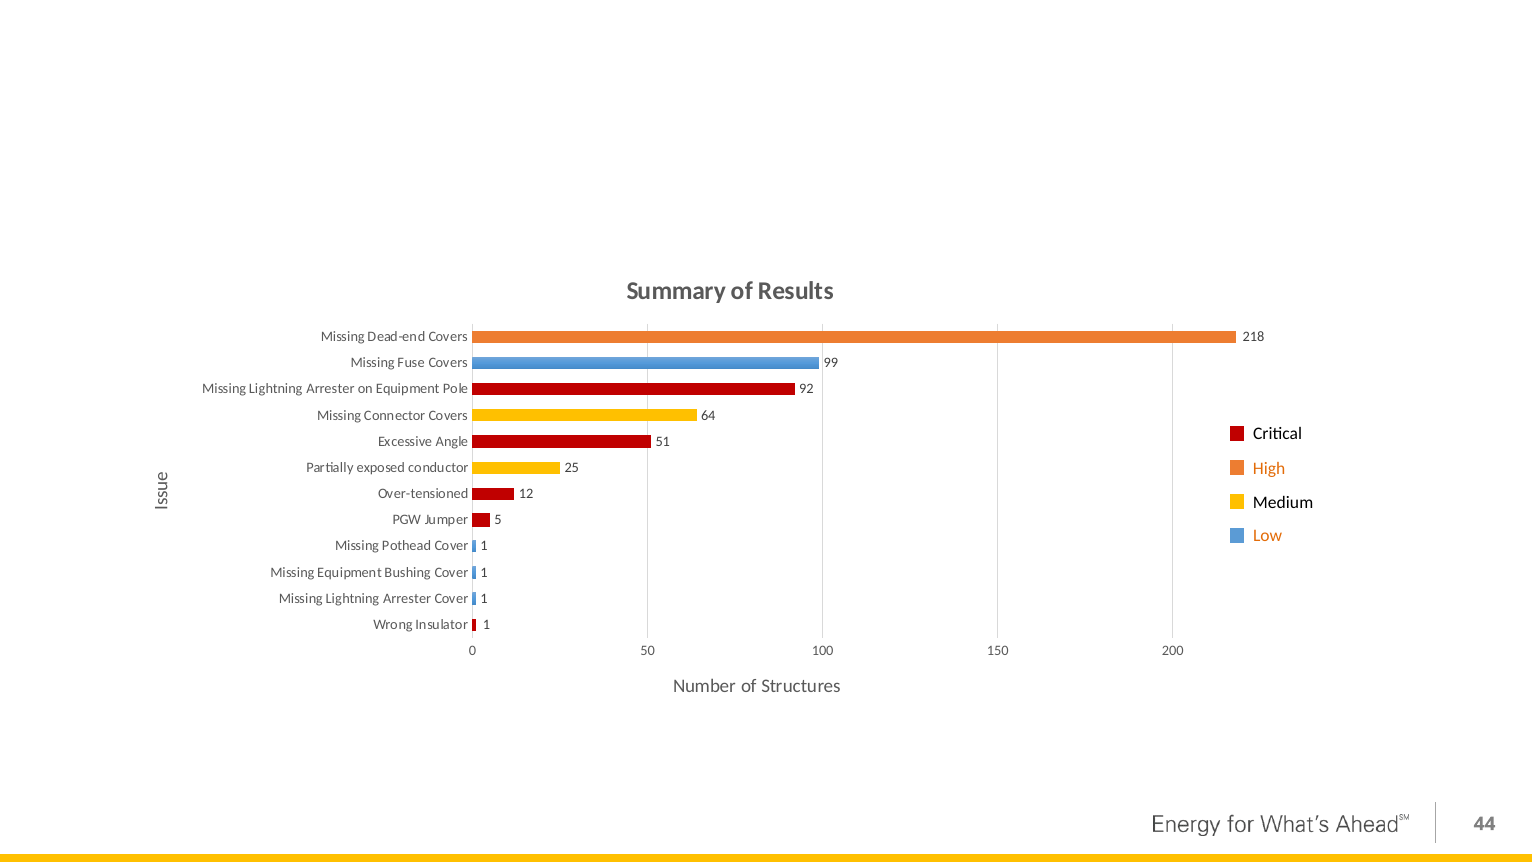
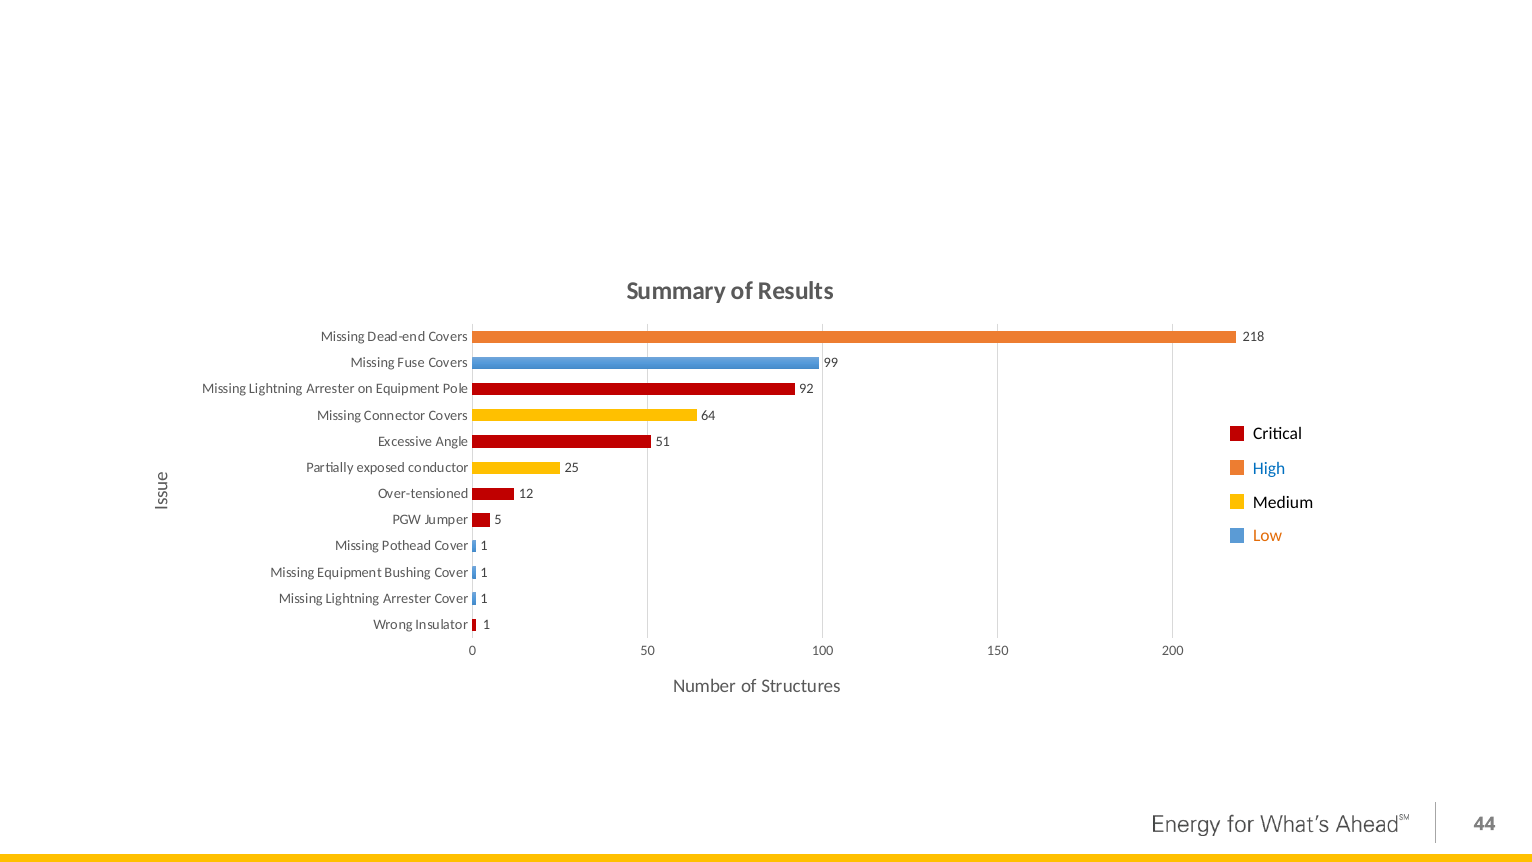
High colour: orange -> blue (1269, 468)
